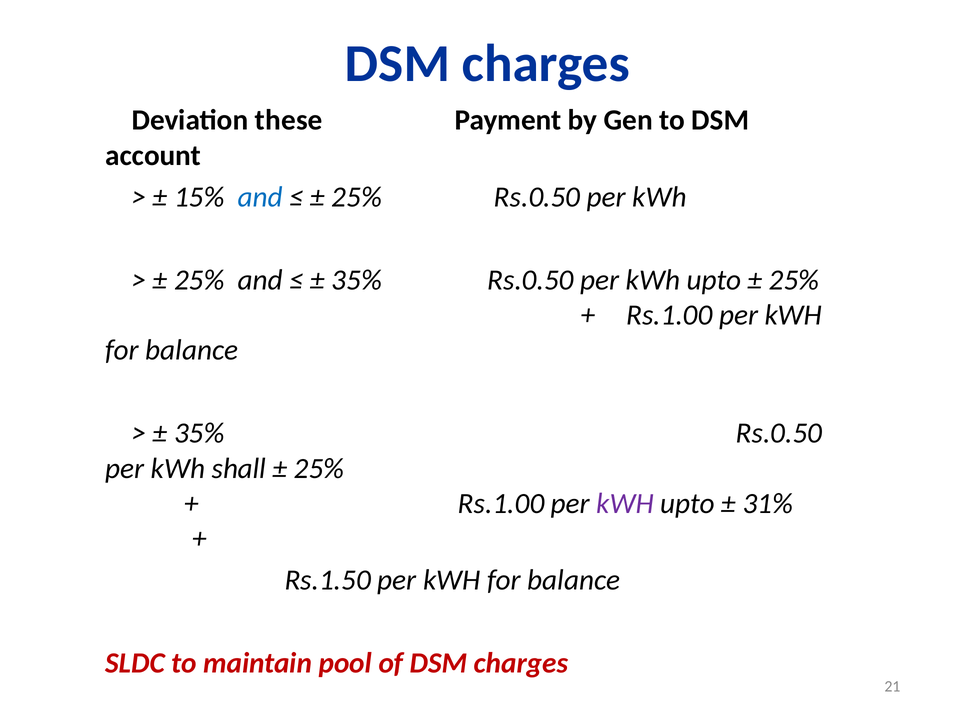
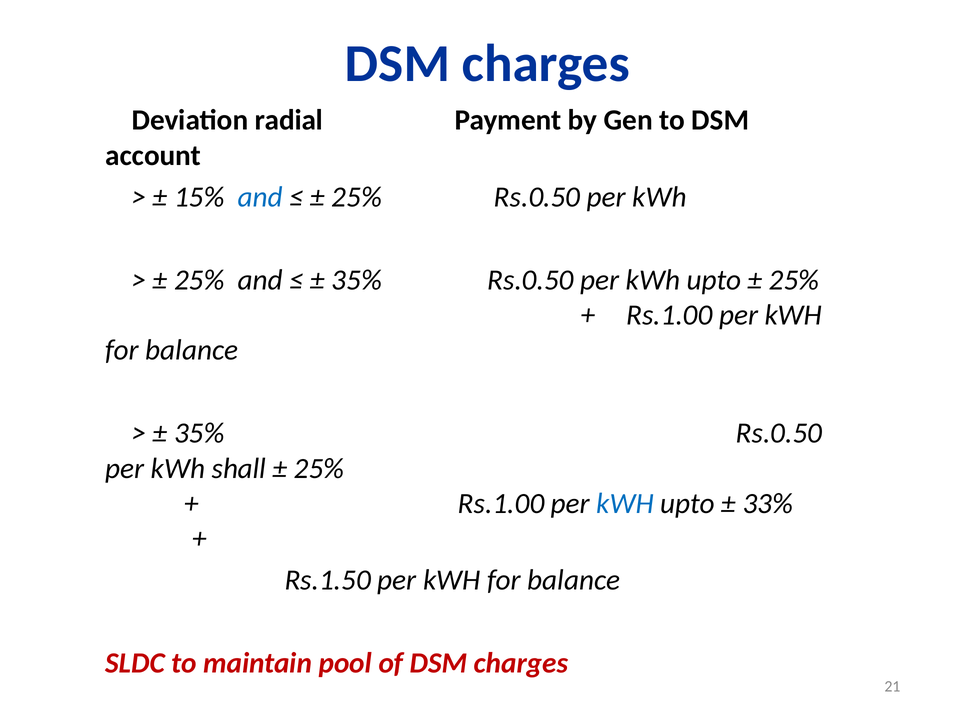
these: these -> radial (289, 120)
kWH colour: purple -> blue (625, 503)
31%: 31% -> 33% (768, 503)
